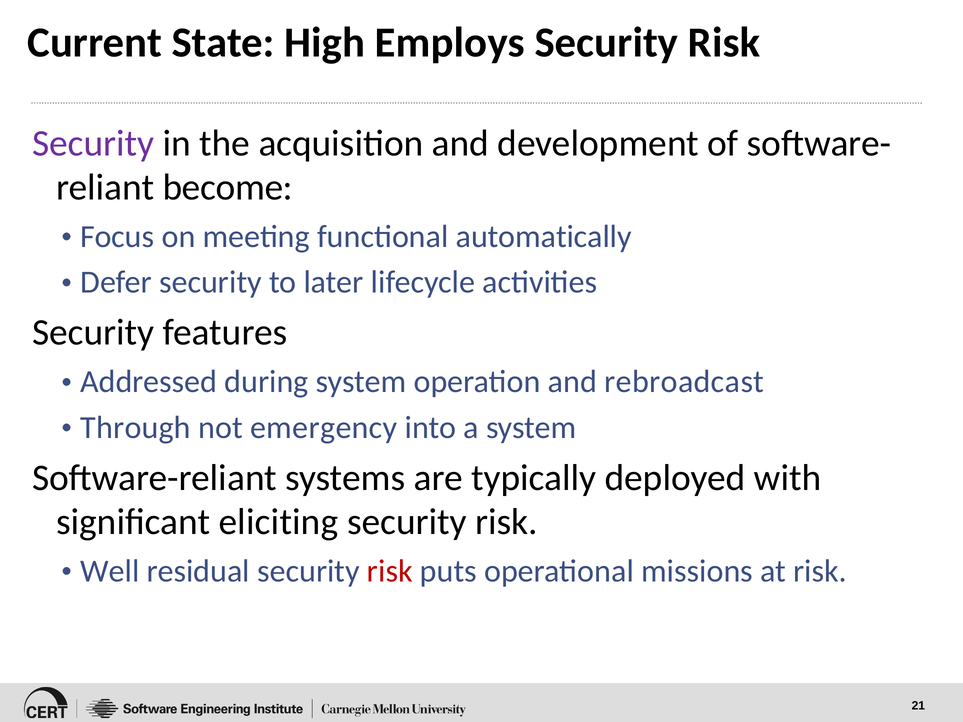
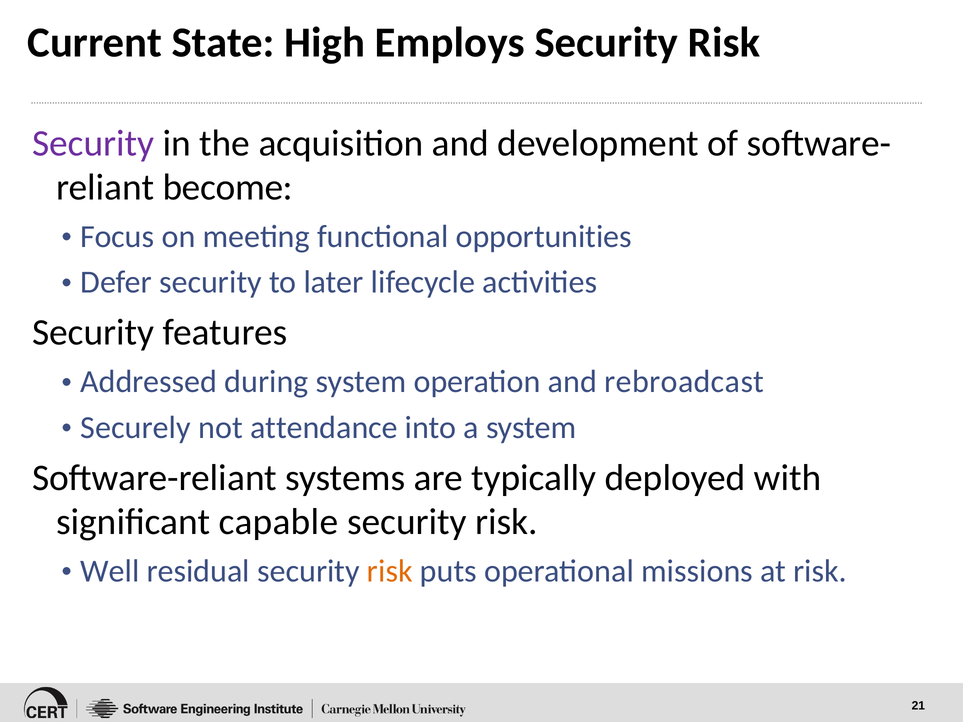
automatically: automatically -> opportunities (544, 237)
Through: Through -> Securely (136, 428)
emergency: emergency -> attendance (324, 428)
eliciting: eliciting -> capable (278, 522)
risk colour: red -> orange (390, 571)
